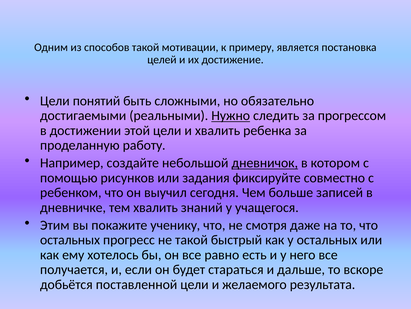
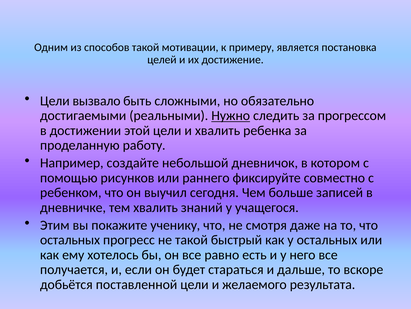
понятий: понятий -> вызвало (97, 101)
дневничок underline: present -> none (265, 163)
задания: задания -> раннего (206, 177)
